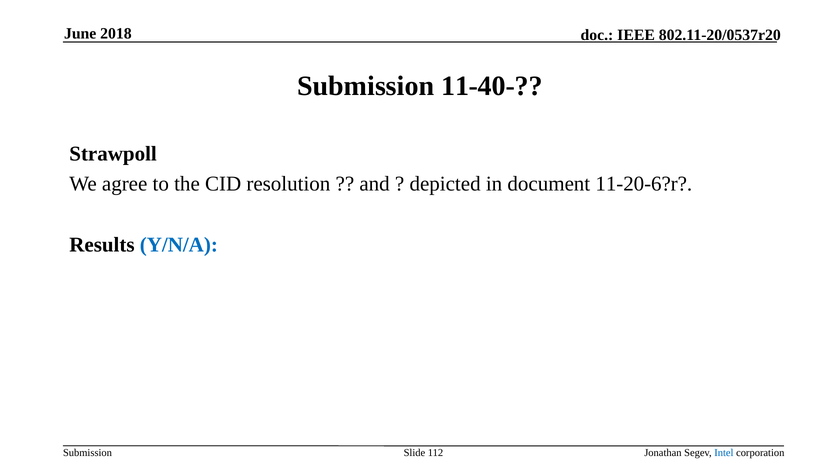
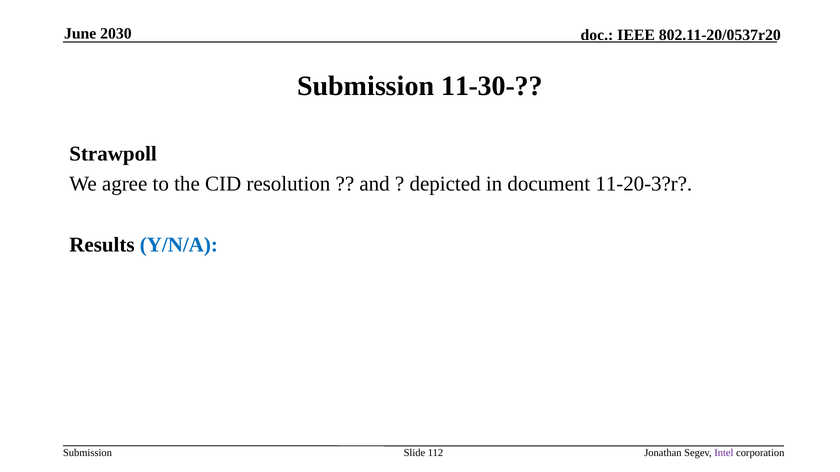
2018: 2018 -> 2030 (116, 33)
11-40-: 11-40- -> 11-30- (492, 86)
11-20-6?r: 11-20-6?r -> 11-20-3?r (644, 184)
Intel colour: blue -> purple (724, 453)
